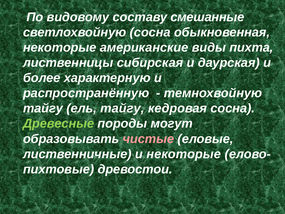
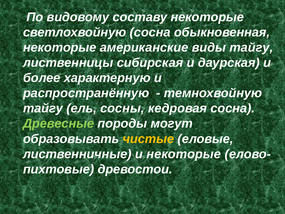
составу смешанные: смешанные -> некоторые (207, 17)
виды пихта: пихта -> тайгу (251, 47)
ель тайгу: тайгу -> сосны (122, 108)
чистые colour: pink -> yellow (148, 139)
